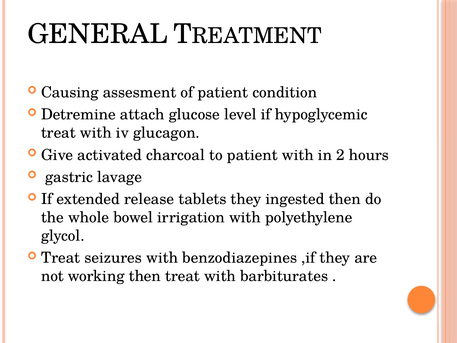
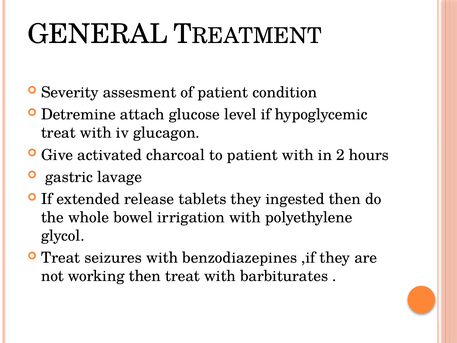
Causing: Causing -> Severity (70, 92)
